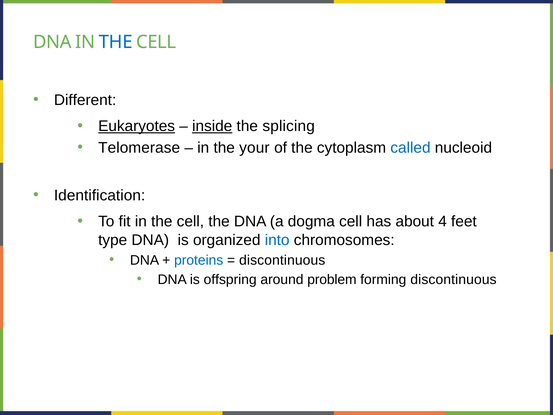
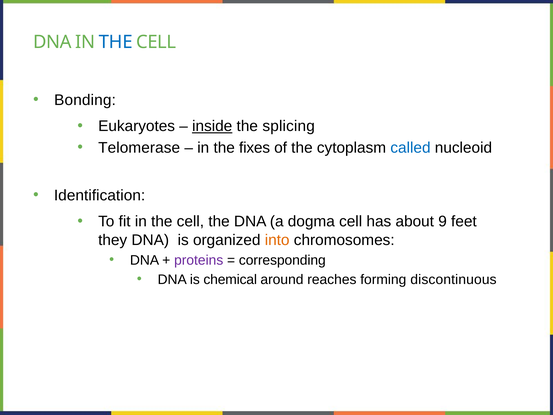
Different: Different -> Bonding (85, 100)
Eukaryotes underline: present -> none (137, 126)
your: your -> fixes (255, 148)
4: 4 -> 9 (443, 221)
type: type -> they (113, 240)
into colour: blue -> orange (277, 240)
proteins colour: blue -> purple (199, 260)
discontinuous: discontinuous -> corresponding (282, 260)
offspring: offspring -> chemical (230, 279)
problem: problem -> reaches (332, 279)
